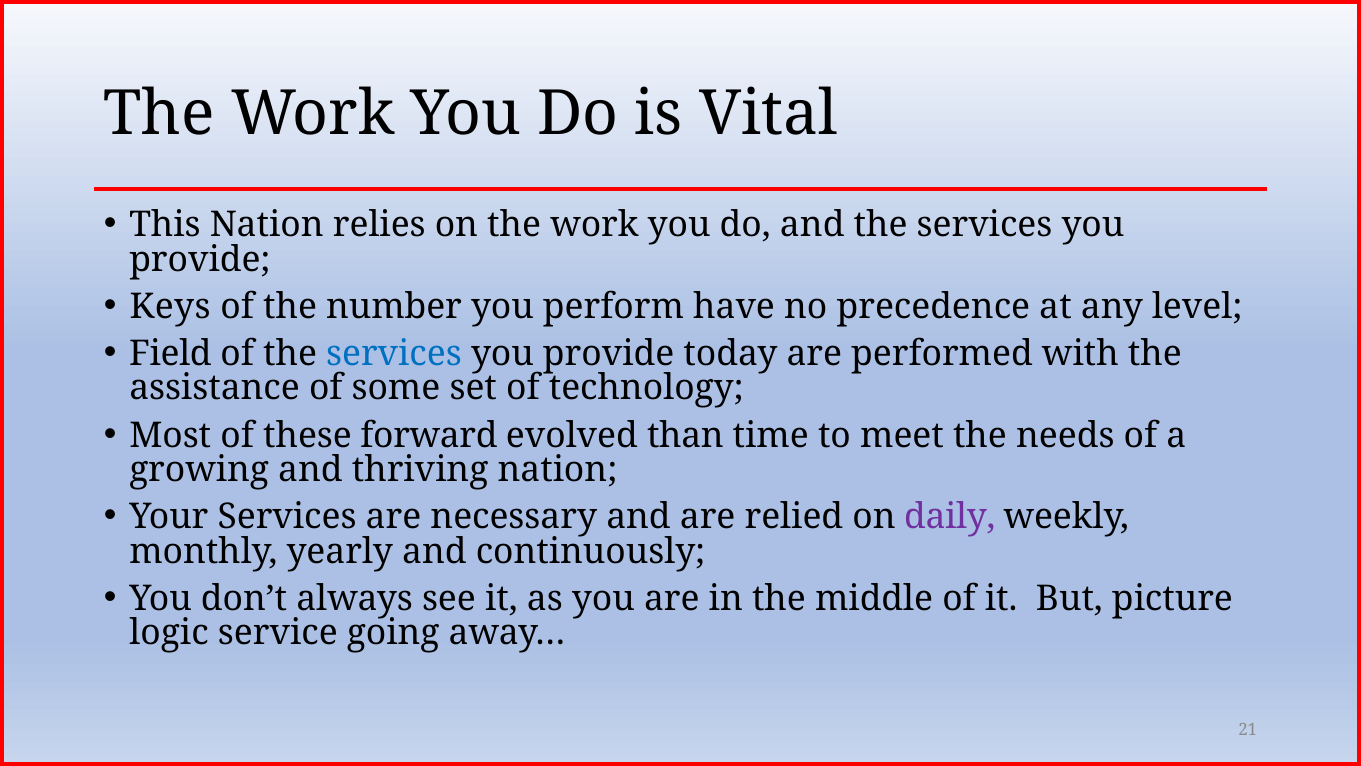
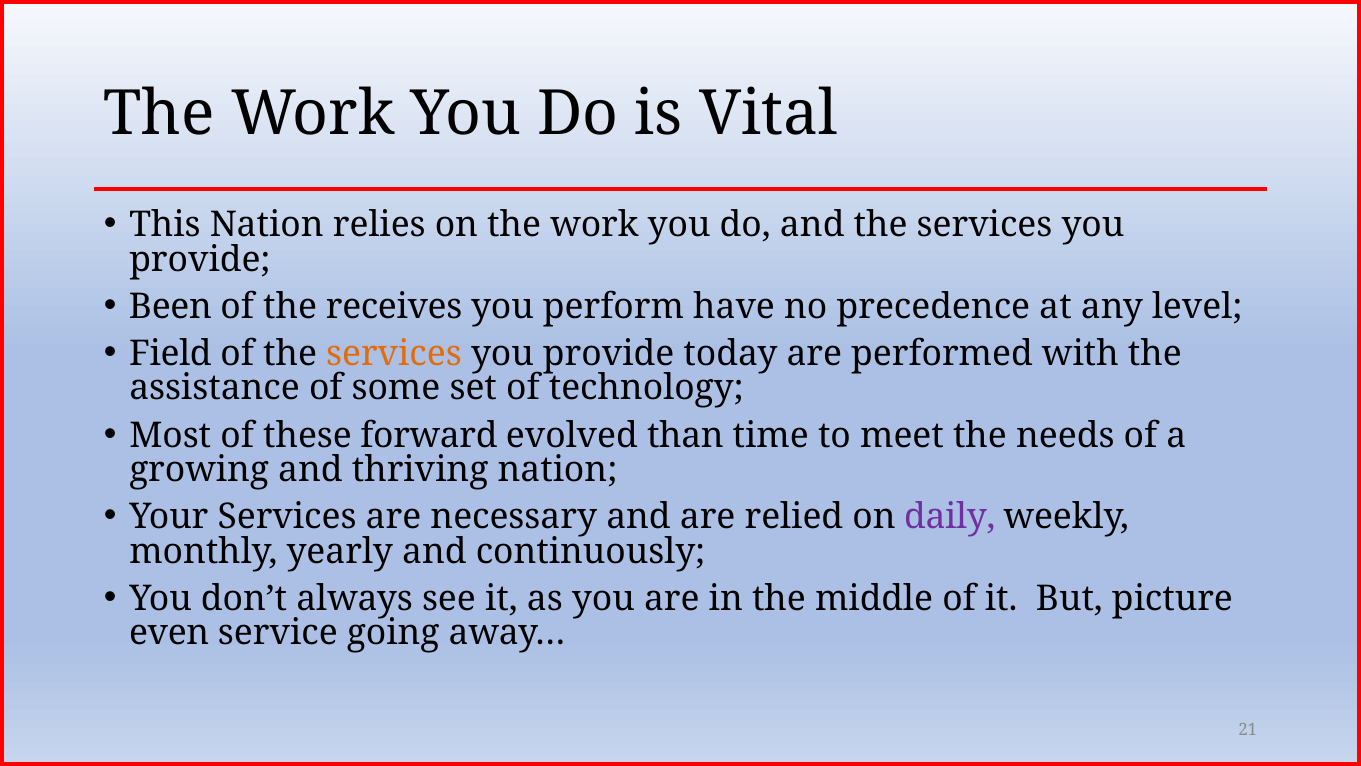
Keys: Keys -> Been (170, 306)
number: number -> receives (394, 306)
services colour: blue -> orange (394, 354)
logic: logic -> even (169, 633)
